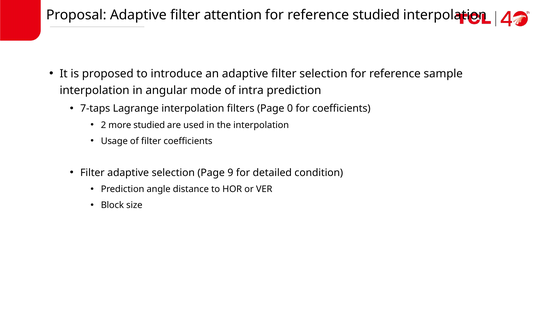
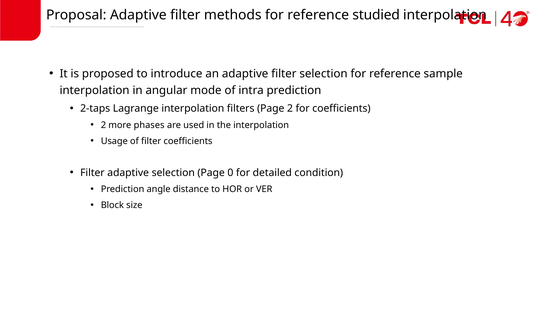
attention: attention -> methods (233, 15)
7-taps: 7-taps -> 2-taps (95, 109)
Page 0: 0 -> 2 (290, 109)
more studied: studied -> phases (149, 125)
9: 9 -> 0 (230, 173)
